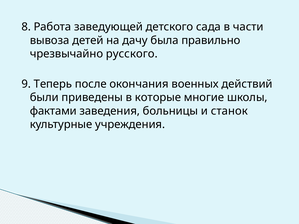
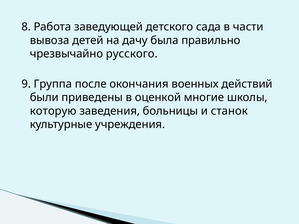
Теперь: Теперь -> Группа (53, 84)
которые: которые -> оценкой (158, 98)
фактами: фактами -> которую (53, 111)
